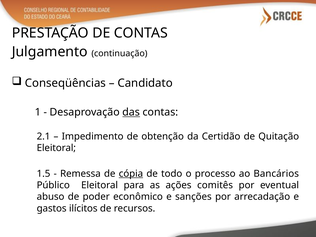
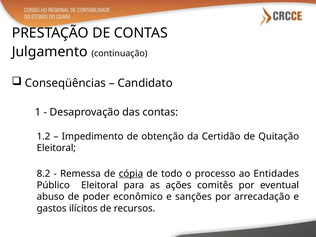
das underline: present -> none (131, 112)
2.1: 2.1 -> 1.2 (43, 136)
1.5: 1.5 -> 8.2 (43, 174)
Bancários: Bancários -> Entidades (276, 174)
